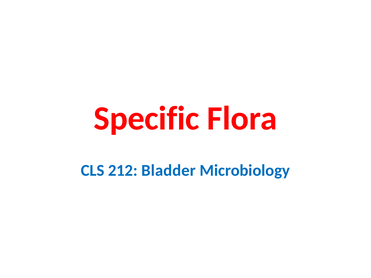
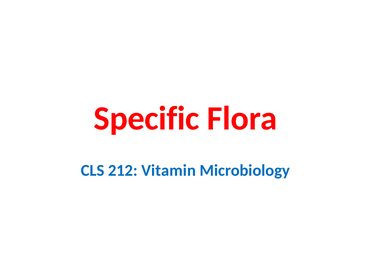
Bladder: Bladder -> Vitamin (169, 171)
